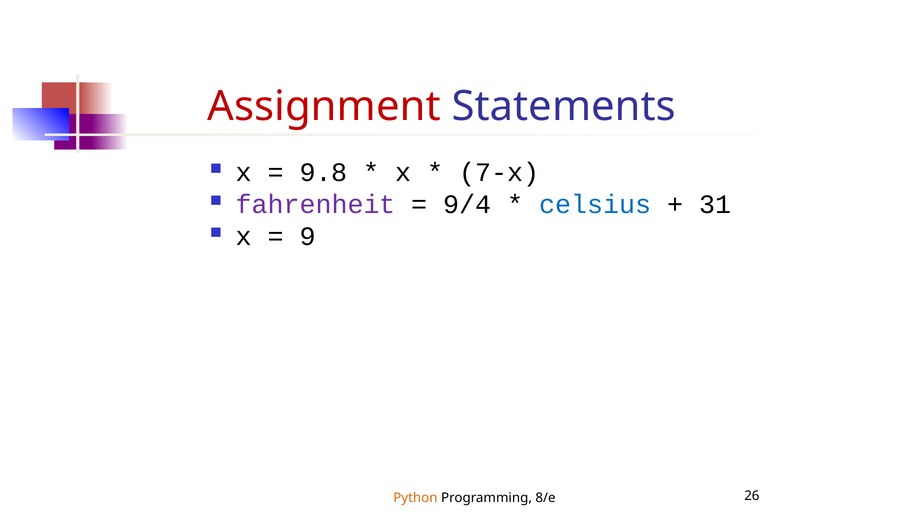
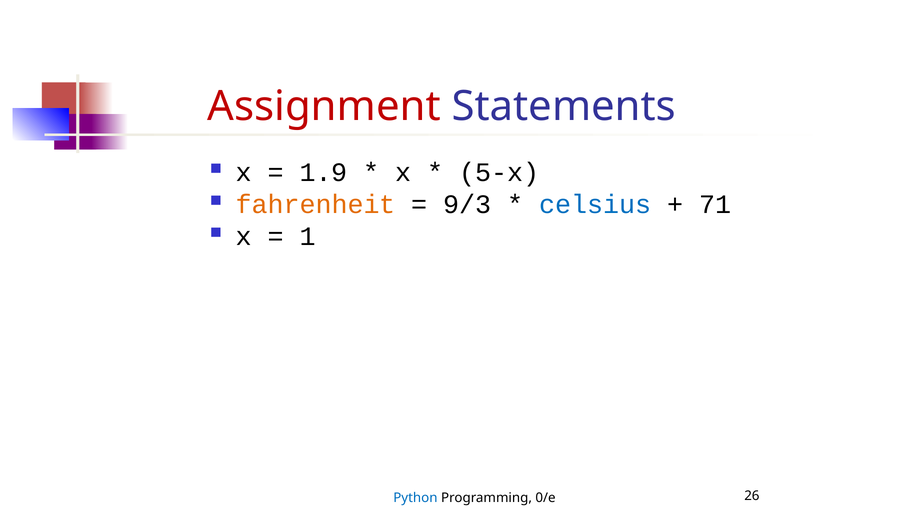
9.8: 9.8 -> 1.9 (324, 173)
7-x: 7-x -> 5-x (499, 173)
fahrenheit colour: purple -> orange (316, 205)
9/4: 9/4 -> 9/3 (467, 205)
31: 31 -> 71 (715, 205)
9: 9 -> 1 (308, 237)
Python colour: orange -> blue (415, 498)
8/e: 8/e -> 0/e (546, 498)
